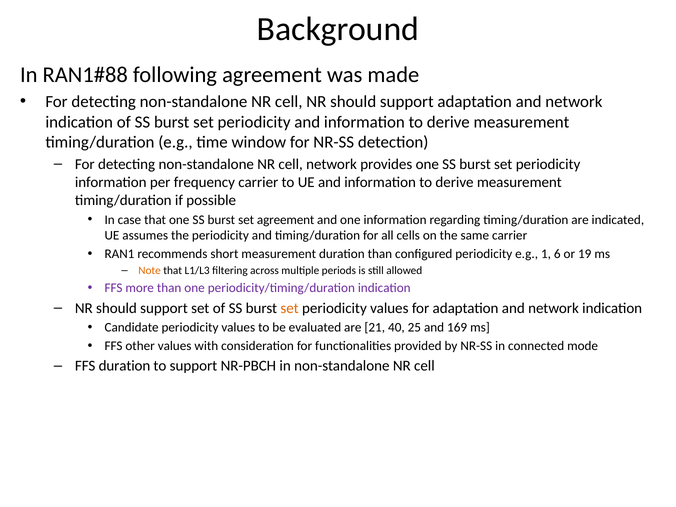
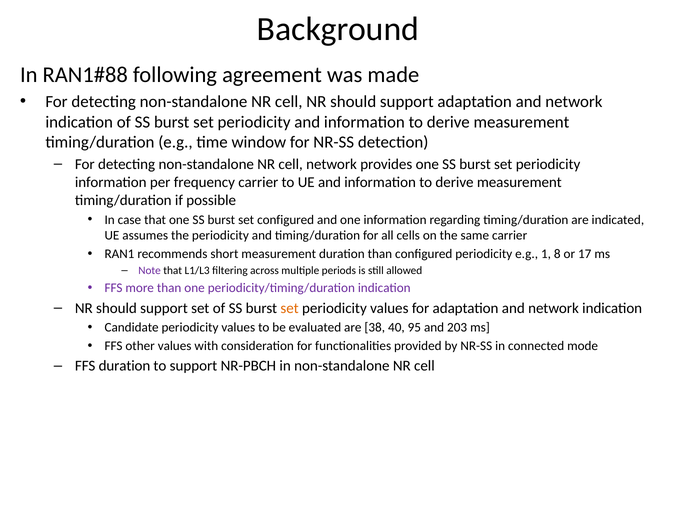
set agreement: agreement -> configured (286, 220)
6: 6 -> 8 (557, 254)
19: 19 -> 17 (585, 254)
Note colour: orange -> purple (150, 271)
21: 21 -> 38 (375, 328)
25: 25 -> 95 (414, 328)
169: 169 -> 203 (457, 328)
